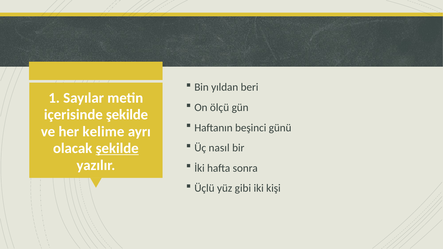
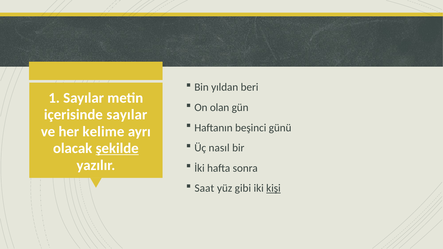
ölçü: ölçü -> olan (220, 108)
içerisinde şekilde: şekilde -> sayılar (127, 115)
Üçlü: Üçlü -> Saat (204, 188)
kişi underline: none -> present (273, 188)
